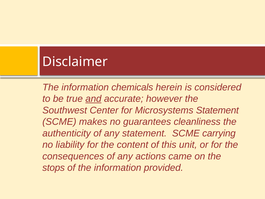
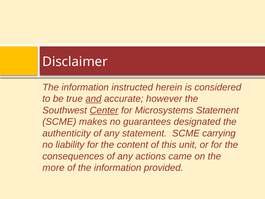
chemicals: chemicals -> instructed (132, 87)
Center underline: none -> present (104, 110)
cleanliness: cleanliness -> designated (197, 122)
stops: stops -> more (53, 168)
